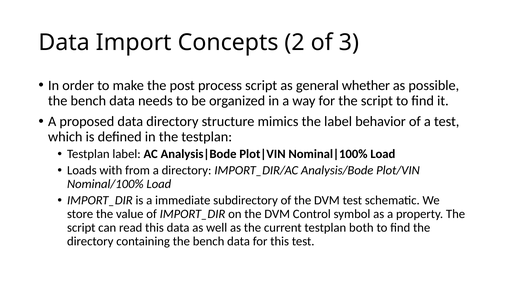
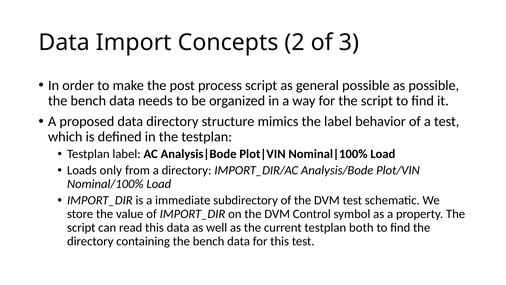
general whether: whether -> possible (366, 85)
with: with -> only (111, 170)
